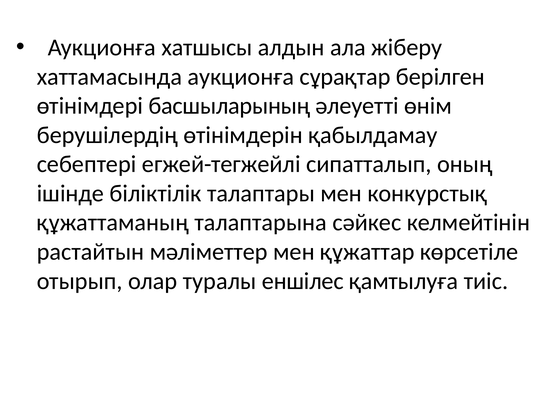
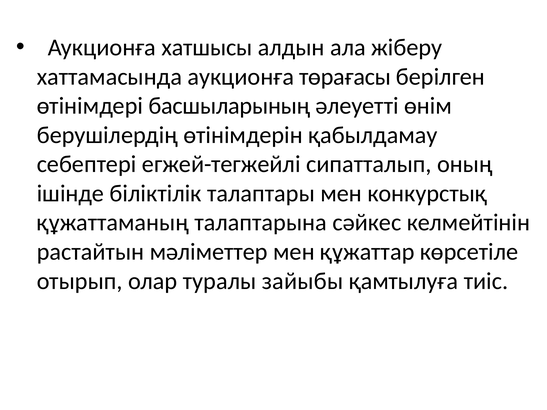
сұрақтар: сұрақтар -> төрағасы (345, 77)
еншілес: еншілес -> зайыбы (303, 281)
